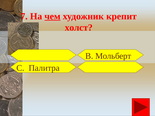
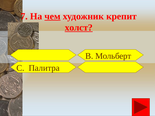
холст underline: none -> present (79, 28)
